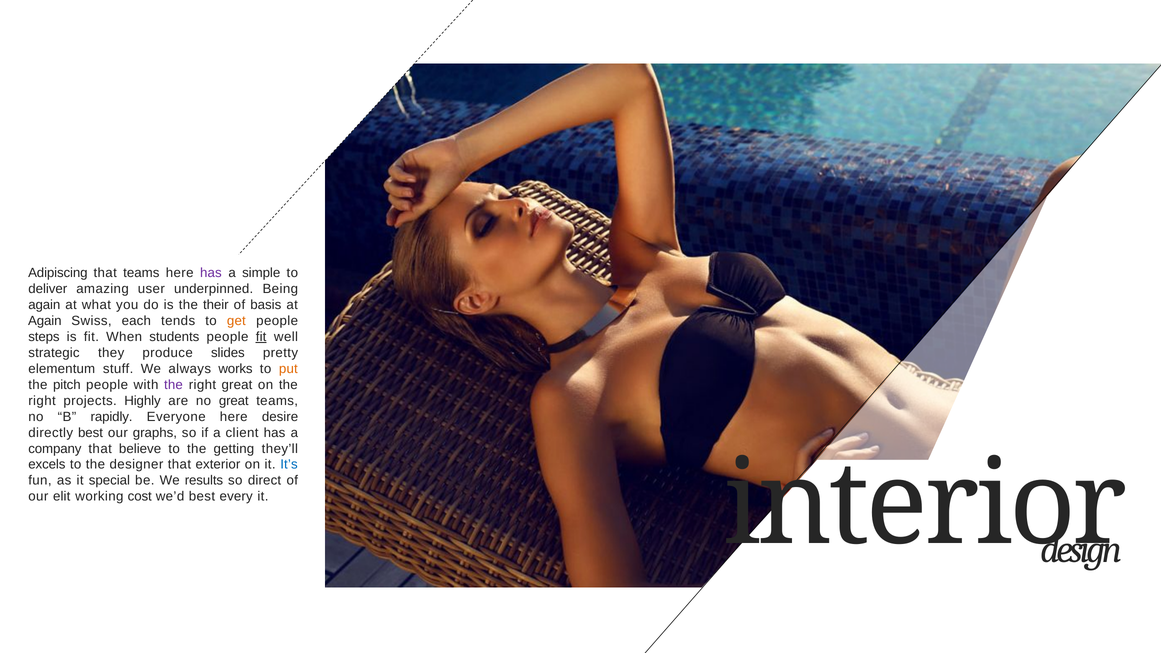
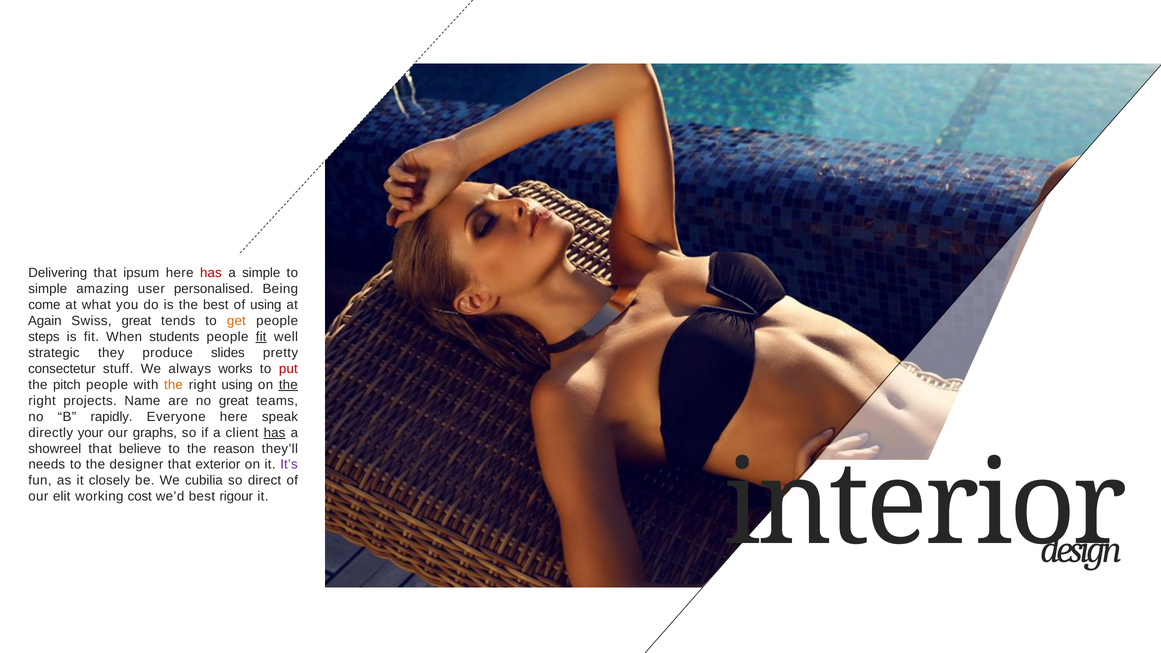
Adipiscing: Adipiscing -> Delivering (58, 273)
that teams: teams -> ipsum (141, 273)
has colour: purple -> red (211, 273)
deliver: deliver -> simple (48, 289)
underpinned: underpinned -> personalised (214, 289)
again: again -> come (44, 305)
the their: their -> best (216, 305)
of basis: basis -> using (266, 305)
Swiss each: each -> great (136, 321)
elementum: elementum -> consectetur (62, 369)
put colour: orange -> red (288, 369)
the colour: purple -> orange (173, 385)
right great: great -> using (237, 385)
the underline: none -> present (288, 385)
Highly: Highly -> Name (142, 401)
desire: desire -> speak (280, 417)
directly best: best -> your (91, 433)
has underline: none -> present (275, 433)
company: company -> showreel (55, 449)
getting: getting -> reason (234, 449)
excels: excels -> needs (47, 465)
It’s colour: blue -> purple (289, 465)
special: special -> closely (109, 481)
results: results -> cubilia (204, 481)
every: every -> rigour (236, 497)
